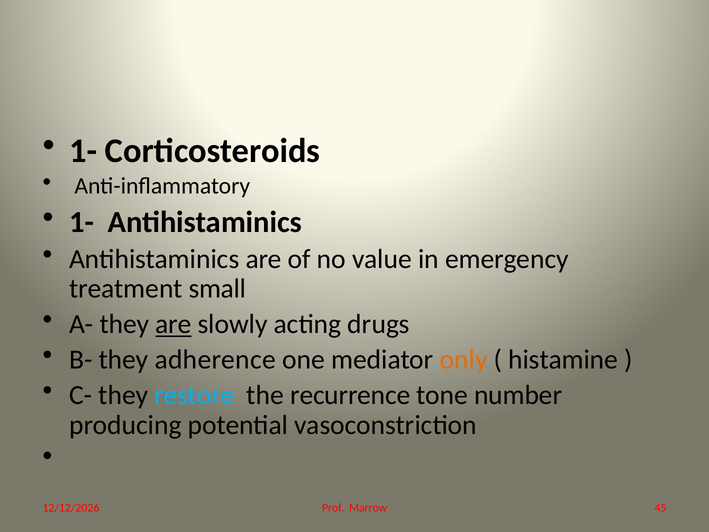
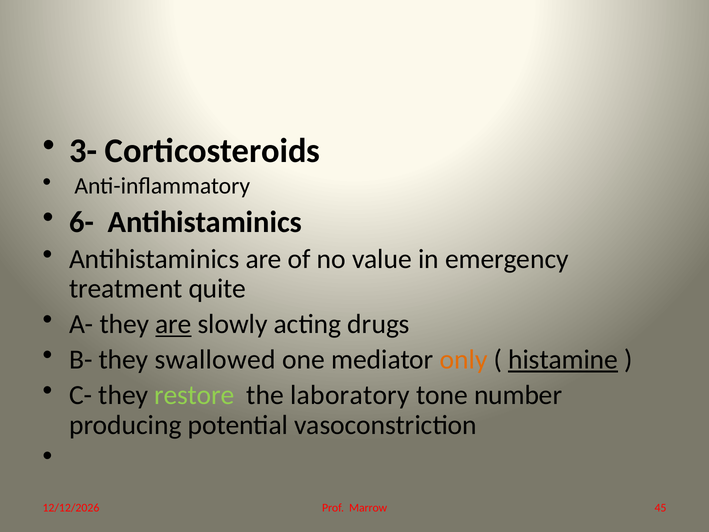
1-: 1- -> 3- (83, 151)
1-: 1- -> 6- (82, 222)
small: small -> quite (217, 289)
adherence: adherence -> swallowed (215, 360)
histamine underline: none -> present (563, 360)
restore colour: light blue -> light green (194, 395)
recurrence: recurrence -> laboratory (350, 395)
